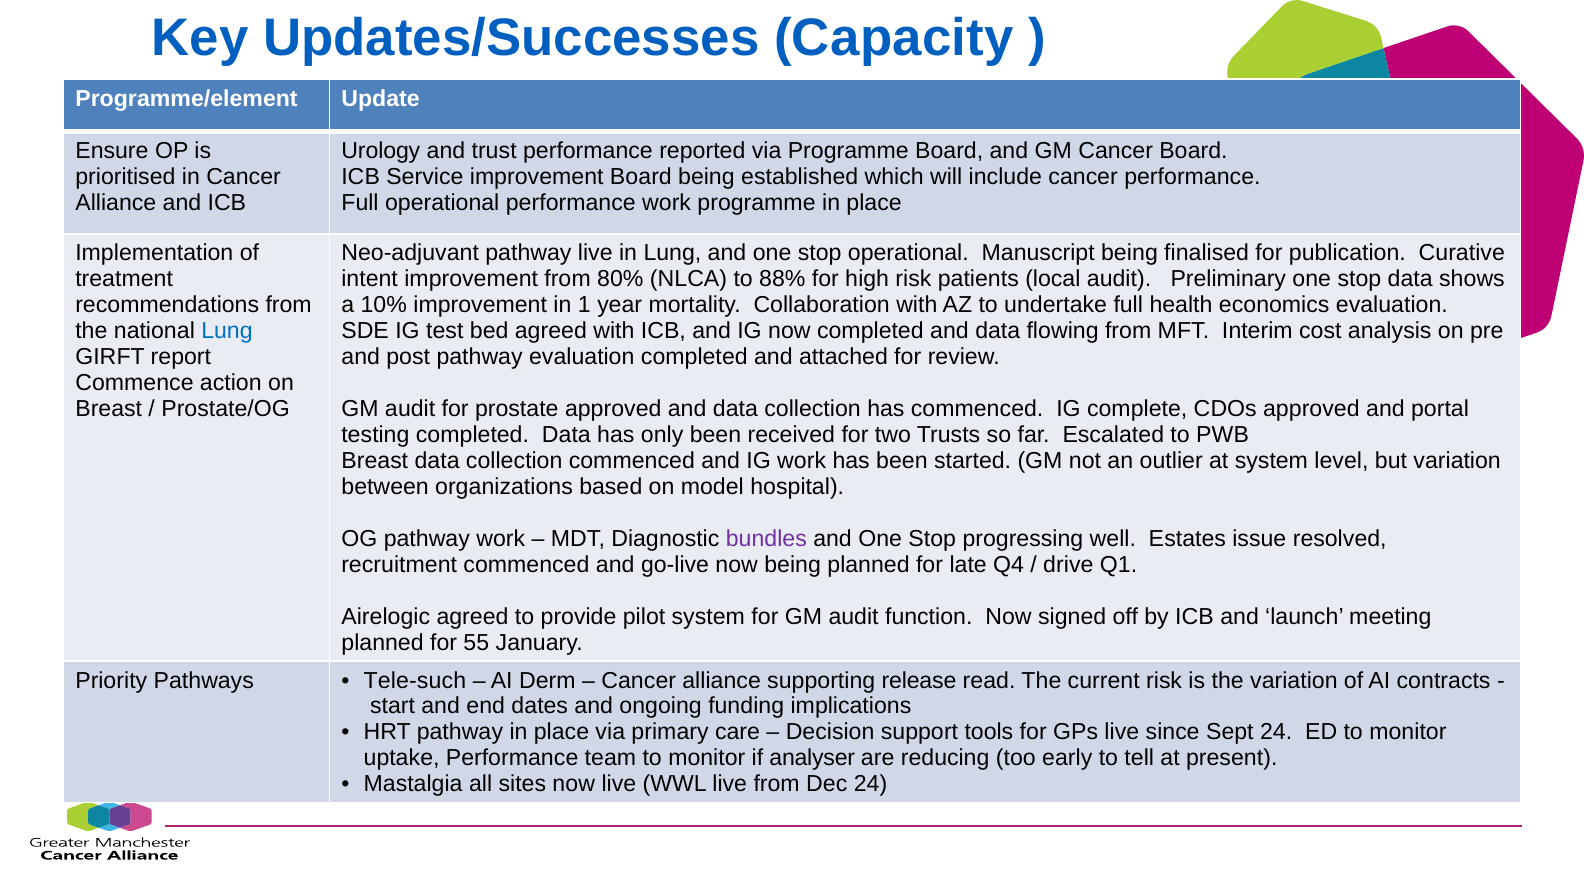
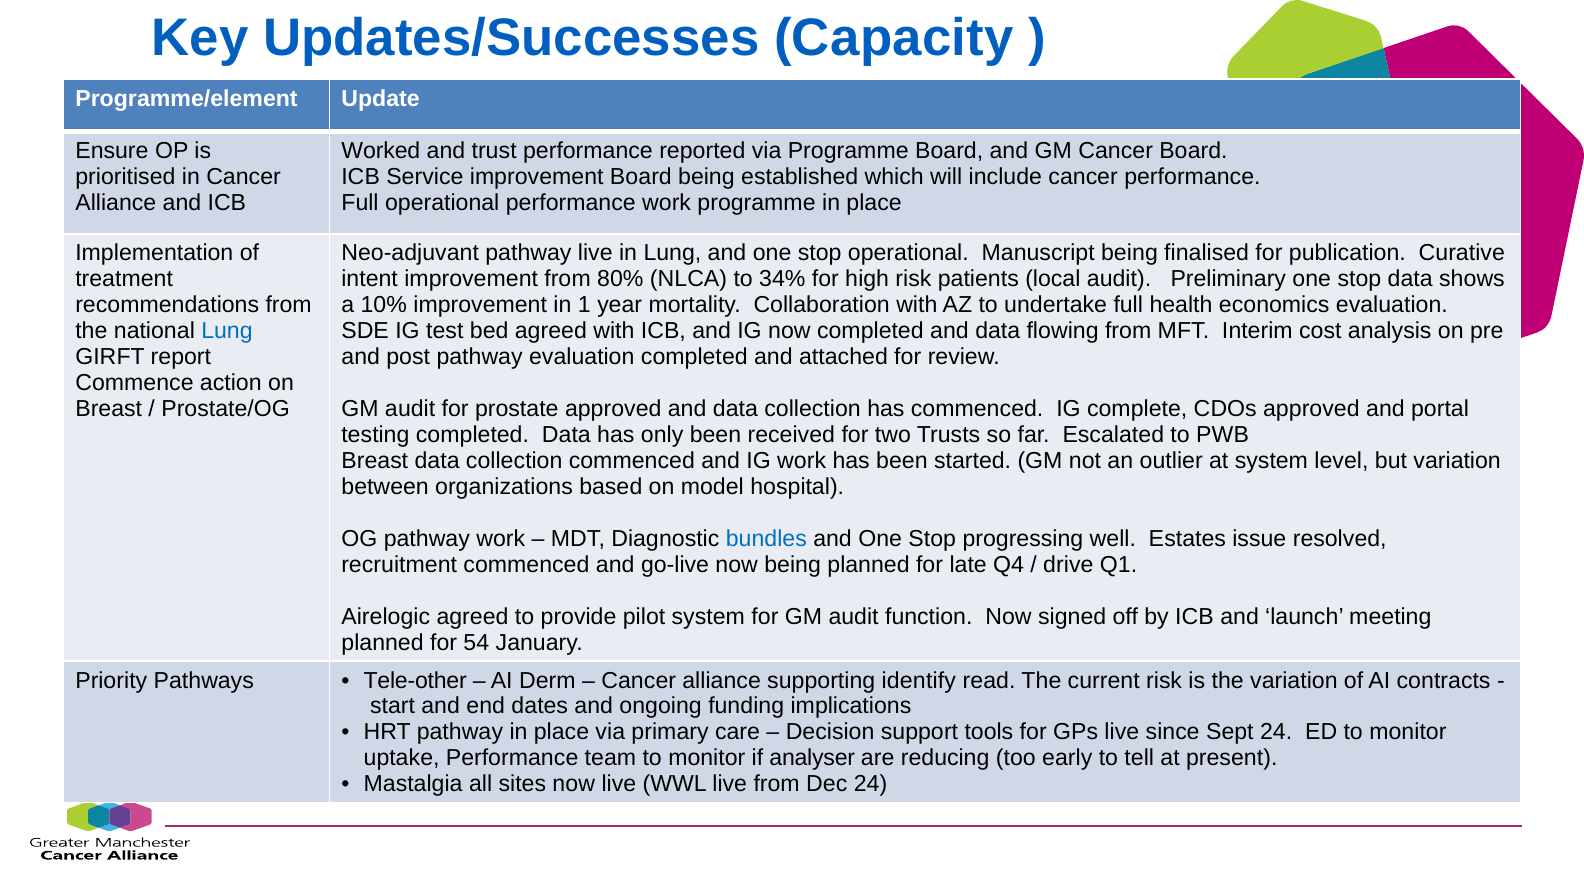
Urology: Urology -> Worked (381, 151)
88%: 88% -> 34% (782, 279)
bundles colour: purple -> blue (766, 539)
55: 55 -> 54 (476, 642)
Tele-such: Tele-such -> Tele-other (415, 680)
release: release -> identify (919, 680)
